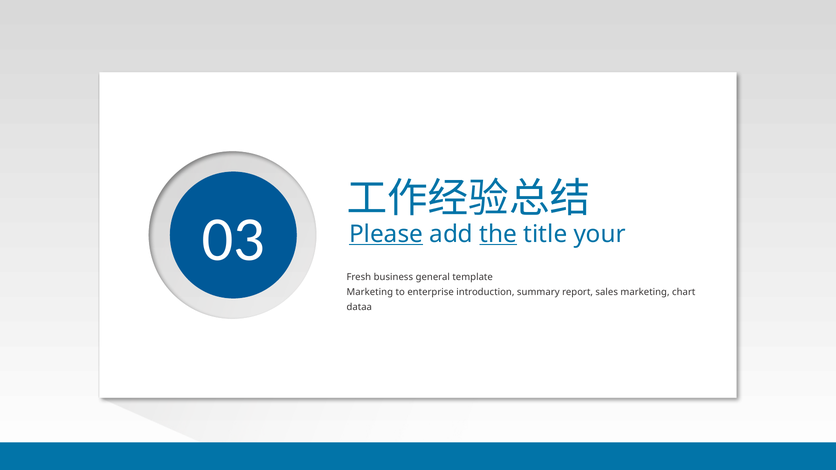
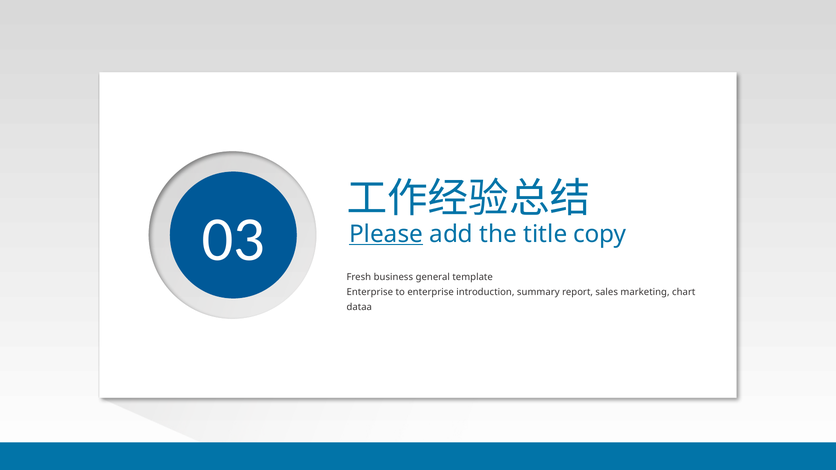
the underline: present -> none (498, 234)
your: your -> copy (600, 234)
Marketing: Marketing -> Enterprise (370, 292)
